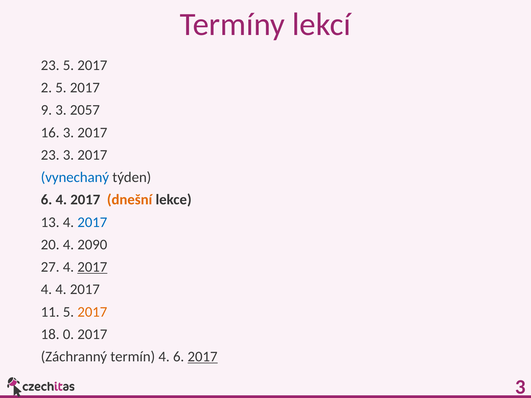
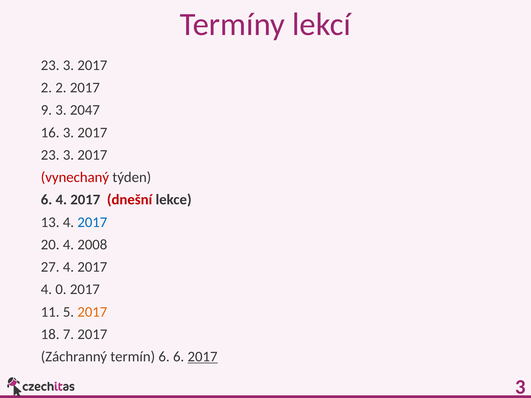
5: 5 -> 3 (68, 65)
2 5: 5 -> 2 (61, 88)
2057: 2057 -> 2047 (85, 110)
vynechaný colour: blue -> red (75, 177)
dnešní colour: orange -> red (130, 200)
2090: 2090 -> 2008 (92, 245)
2017 underline: present -> none (92, 267)
4 4: 4 -> 0 (61, 290)
0: 0 -> 7 (68, 334)
termín 4: 4 -> 6 (164, 357)
